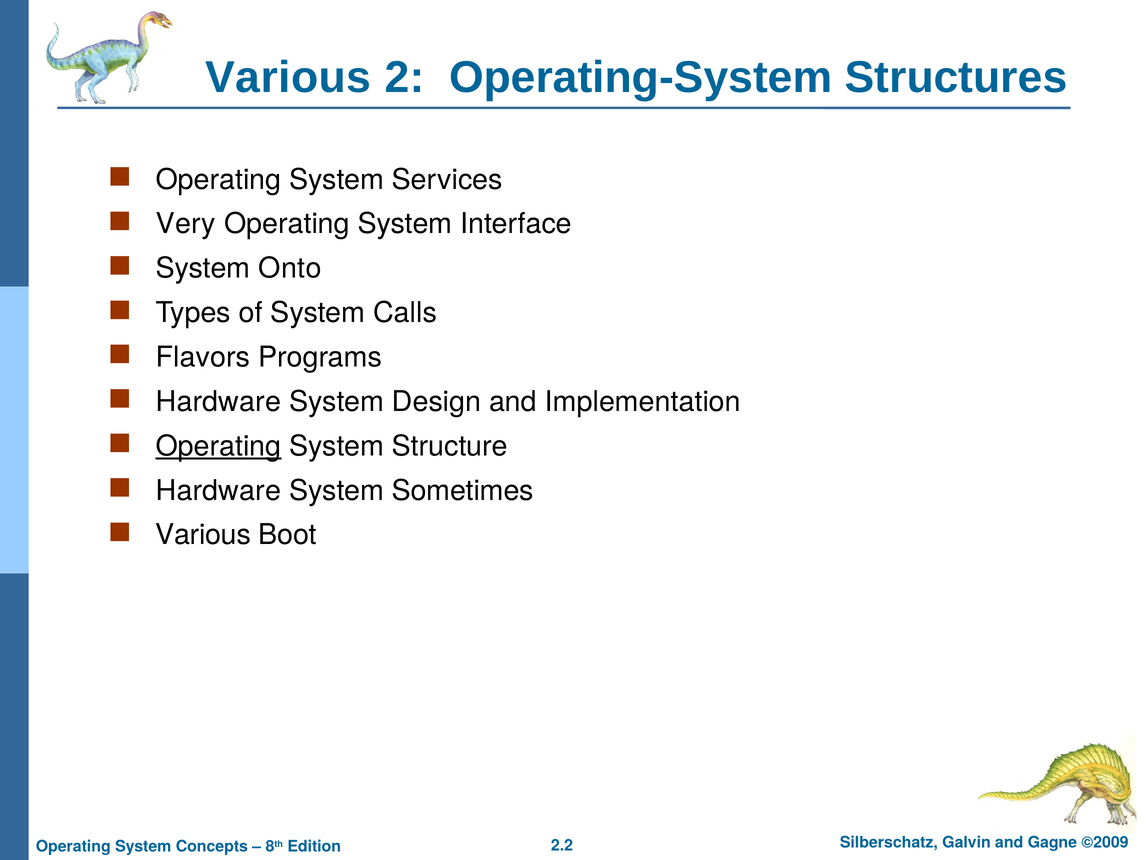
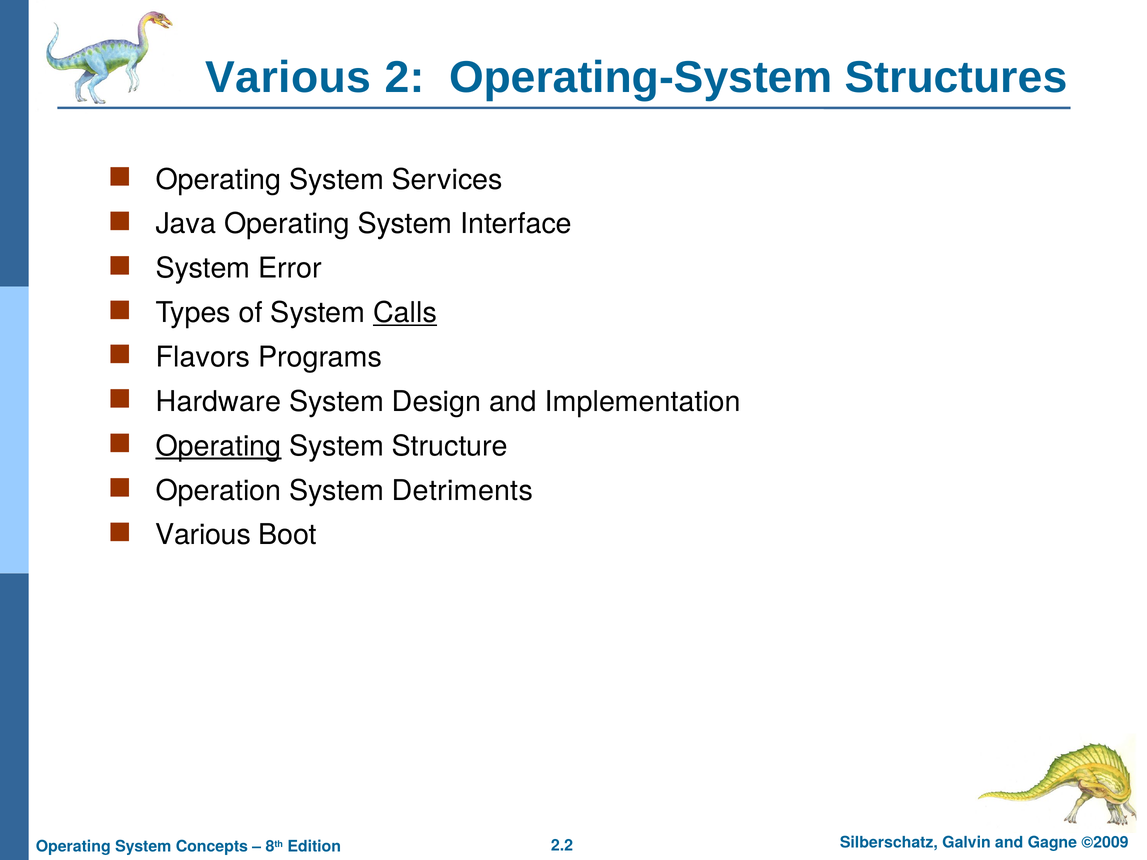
Very: Very -> Java (186, 224)
Onto: Onto -> Error (290, 269)
Calls underline: none -> present (405, 313)
Hardware: Hardware -> Operation (218, 491)
Sometimes: Sometimes -> Detriments (462, 491)
